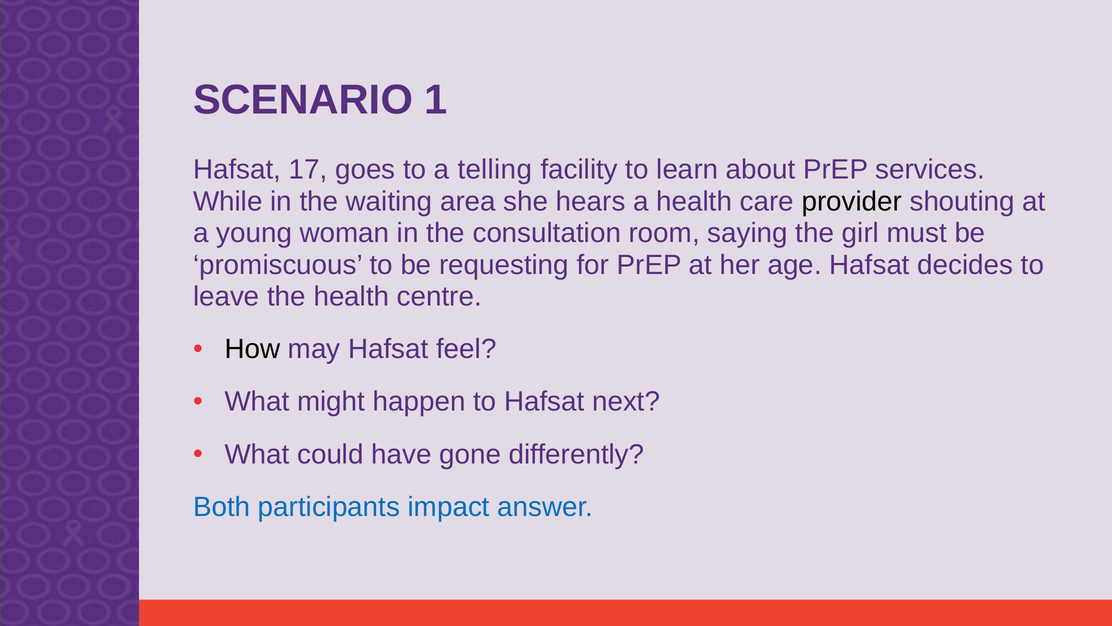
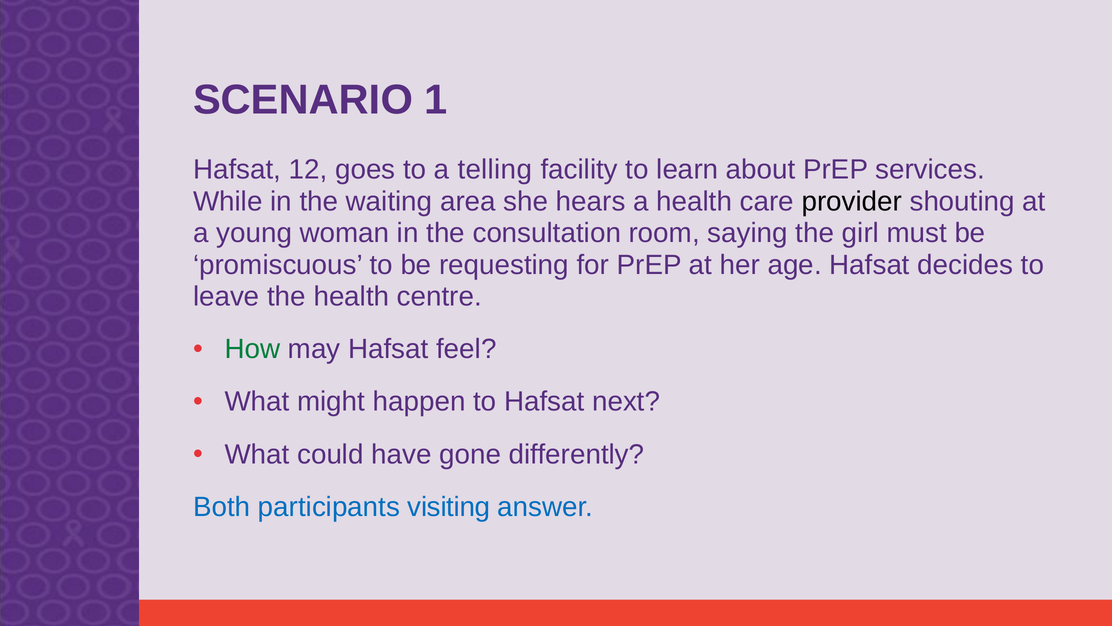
17: 17 -> 12 (308, 170)
How colour: black -> green (252, 349)
impact: impact -> visiting (449, 506)
